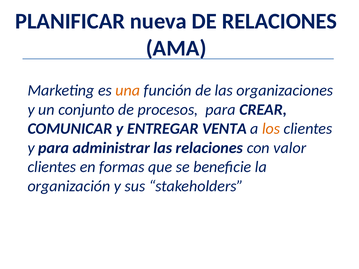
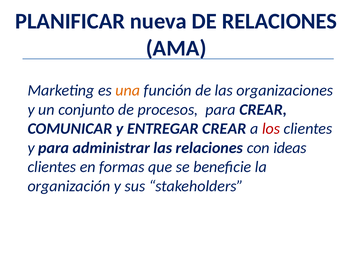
ENTREGAR VENTA: VENTA -> CREAR (224, 129)
los colour: orange -> red (271, 129)
valor: valor -> ideas (290, 148)
